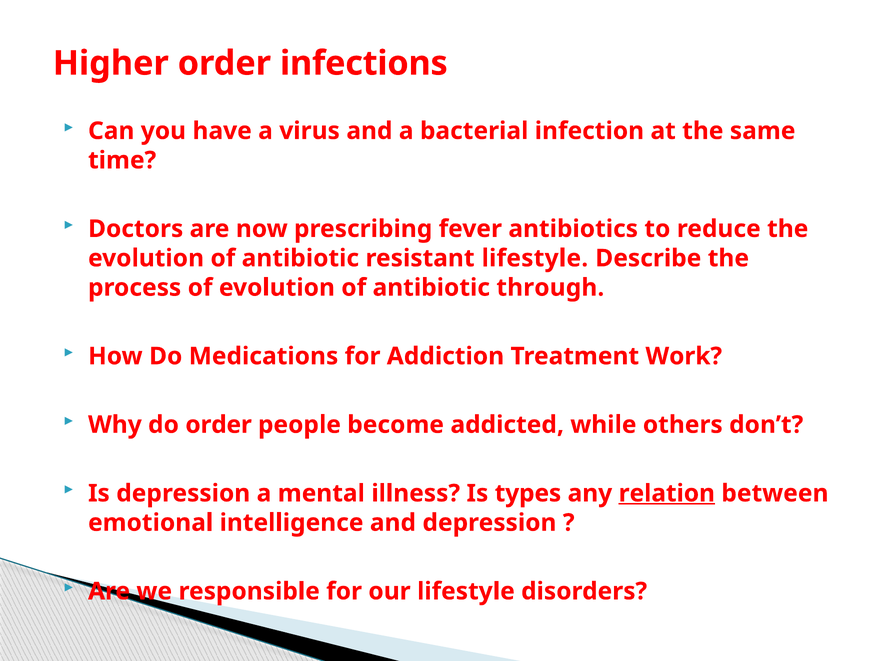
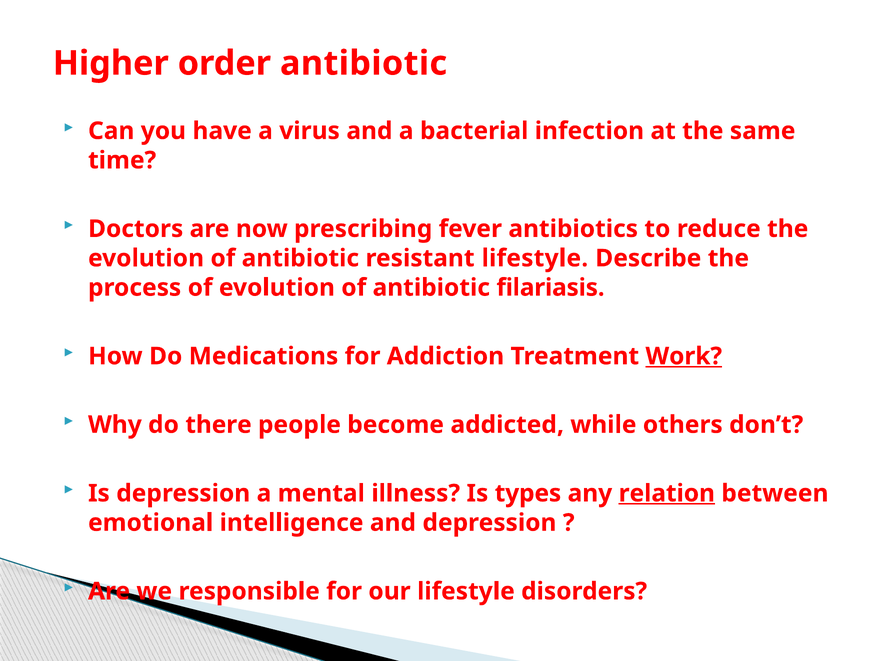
order infections: infections -> antibiotic (364, 63)
through: through -> filariasis (551, 288)
Work underline: none -> present (684, 356)
do order: order -> there (219, 425)
